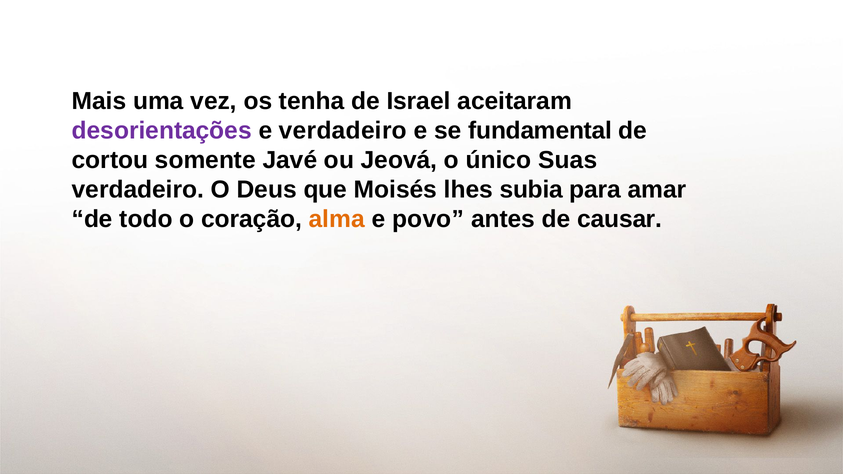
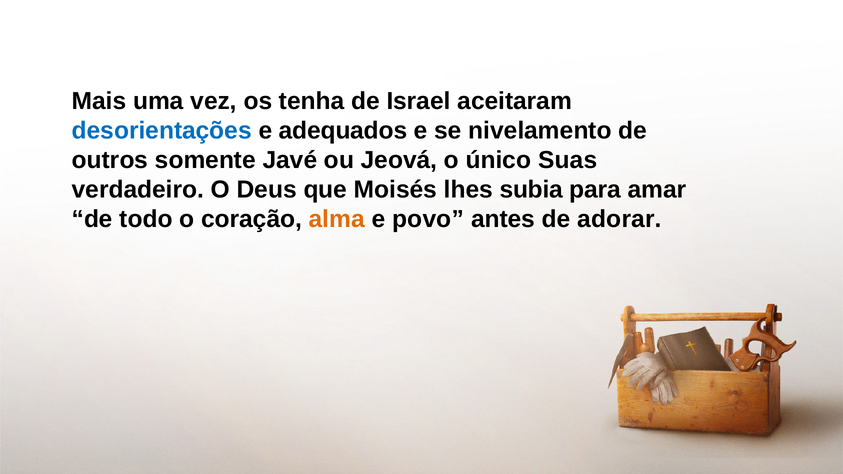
desorientações colour: purple -> blue (162, 131)
e verdadeiro: verdadeiro -> adequados (343, 131)
fundamental: fundamental -> nivelamento (540, 131)
cortou: cortou -> outros (110, 160)
causar: causar -> adorar (620, 219)
